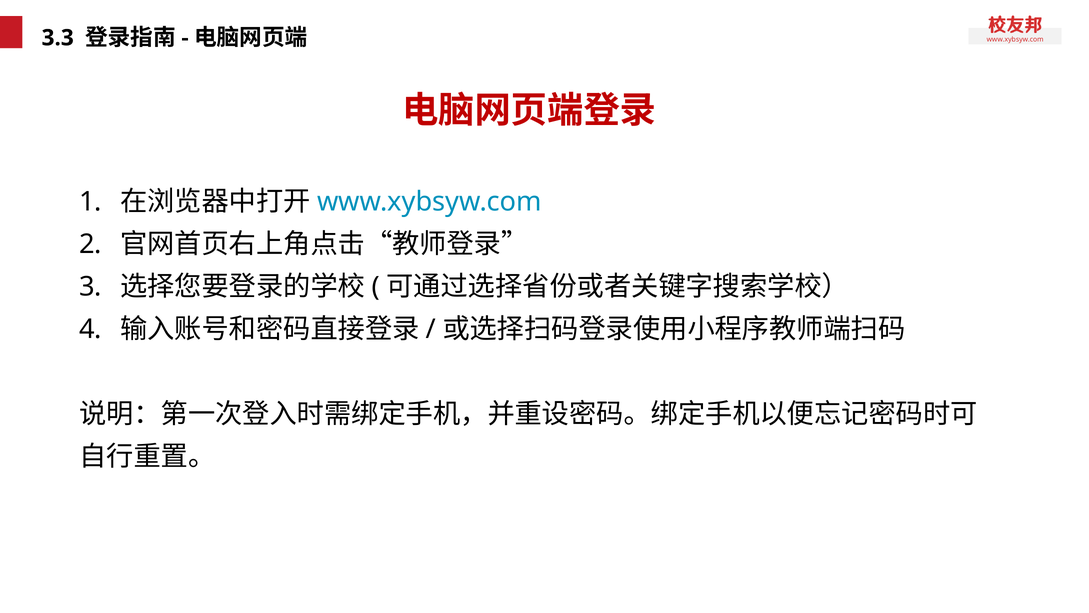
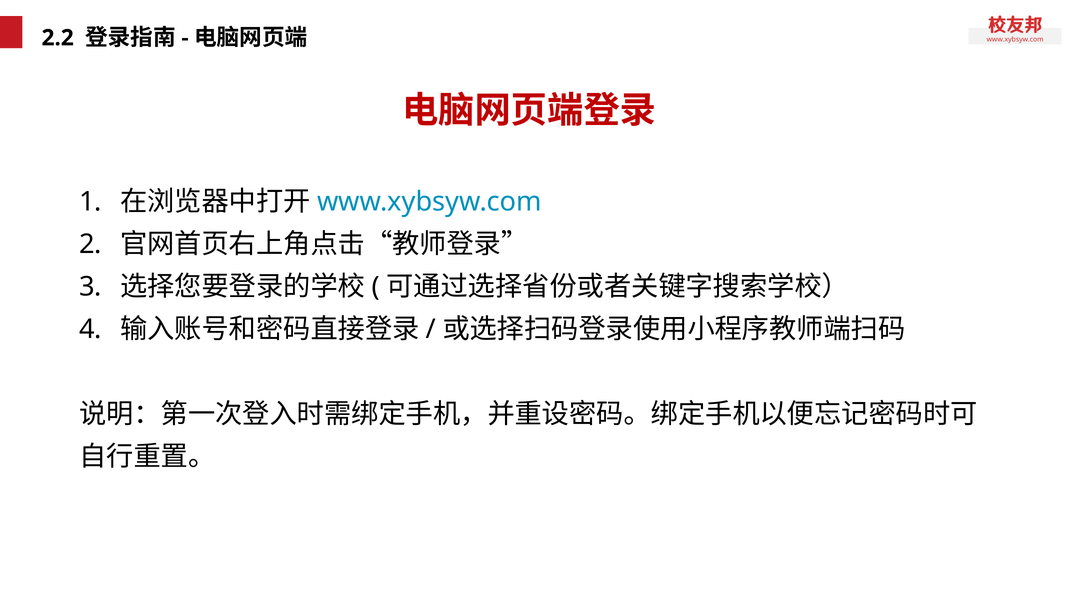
3.3: 3.3 -> 2.2 (58, 38)
